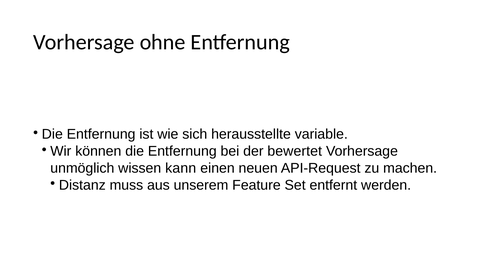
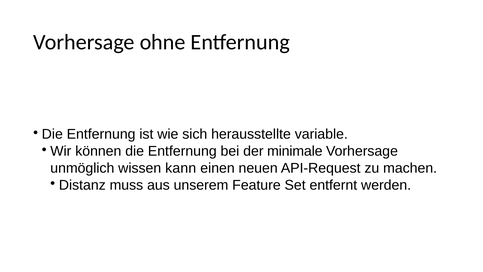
bewertet: bewertet -> minimale (295, 151)
